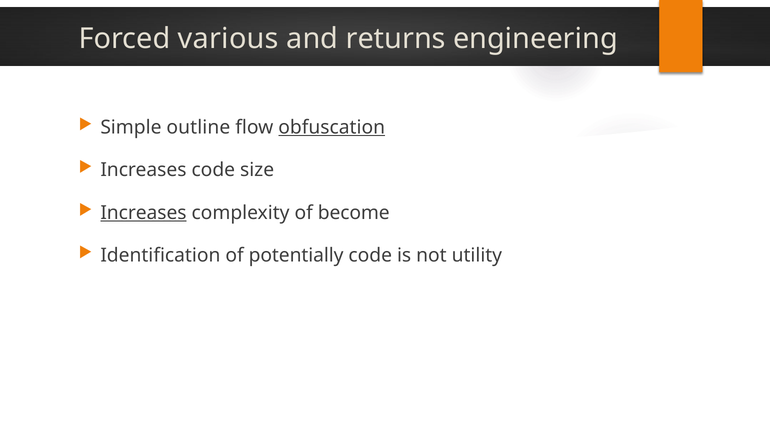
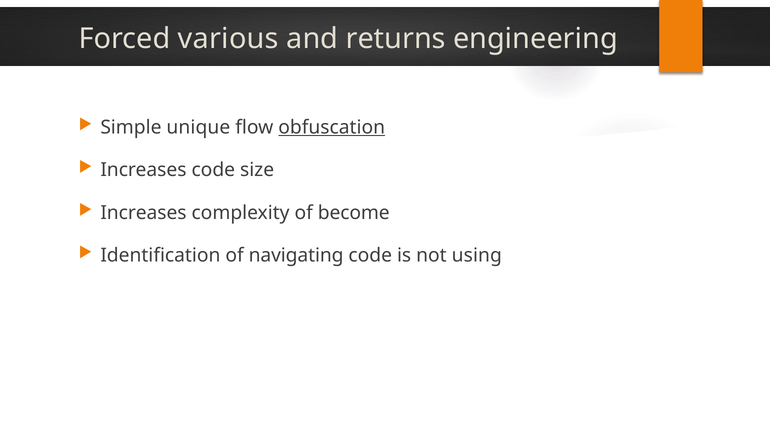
outline: outline -> unique (198, 127)
Increases underline: present -> none (143, 213)
potentially: potentially -> navigating (296, 255)
utility: utility -> using (477, 255)
